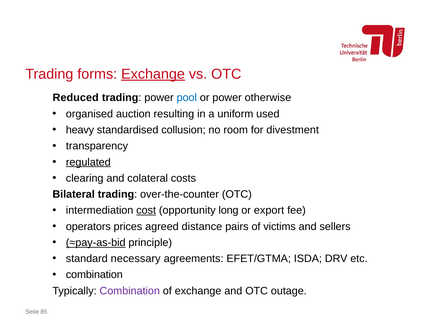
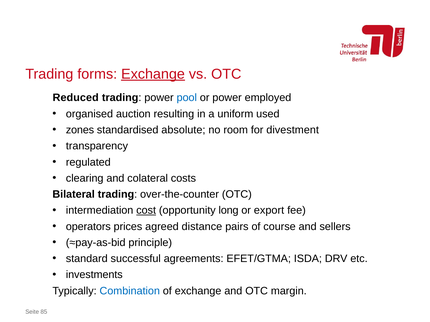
otherwise: otherwise -> employed (268, 98)
heavy: heavy -> zones (80, 130)
collusion: collusion -> absolute (183, 130)
regulated underline: present -> none (88, 162)
victims: victims -> course (280, 227)
≈pay-as-bid underline: present -> none (96, 243)
necessary: necessary -> successful (136, 259)
combination: combination -> investments (94, 275)
Combination colour: purple -> blue (130, 291)
outage: outage -> margin (289, 291)
